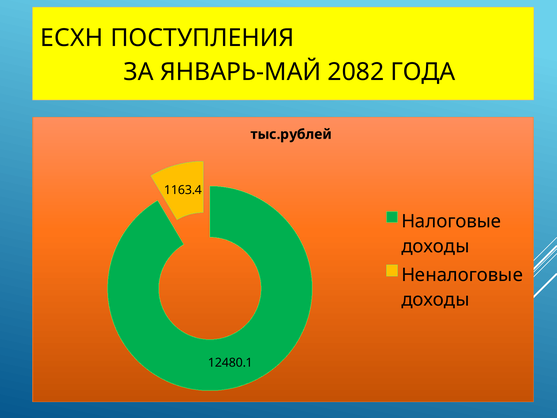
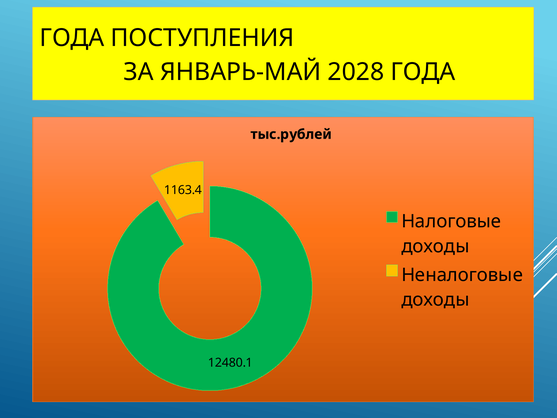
ЕСХН: ЕСХН -> ГОДА (72, 38)
2082: 2082 -> 2028 (356, 72)
